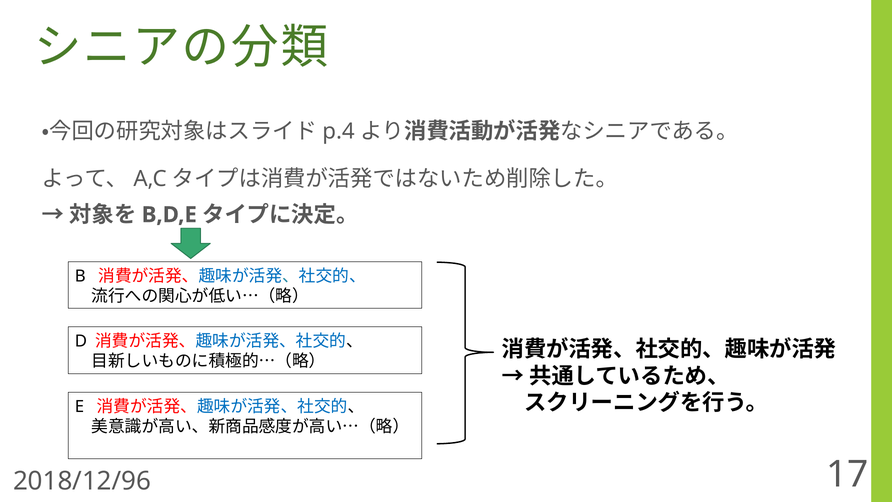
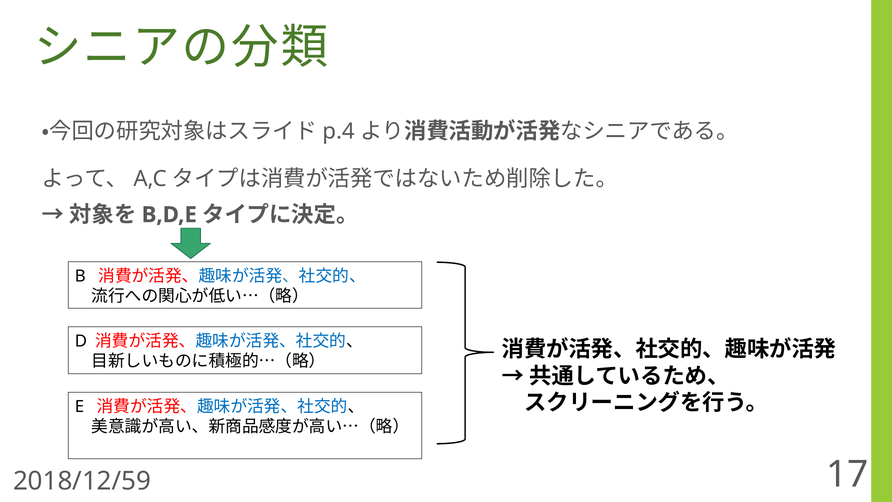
2018/12/96: 2018/12/96 -> 2018/12/59 (82, 481)
